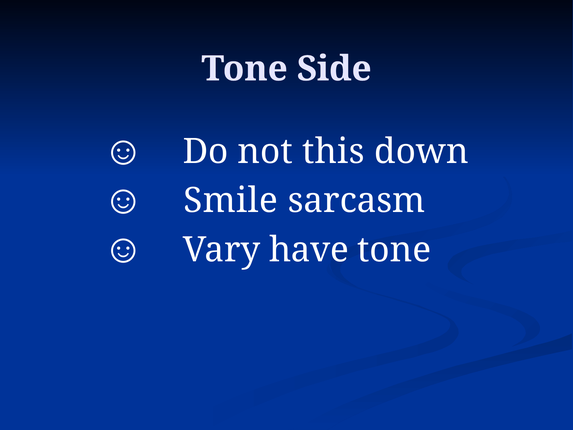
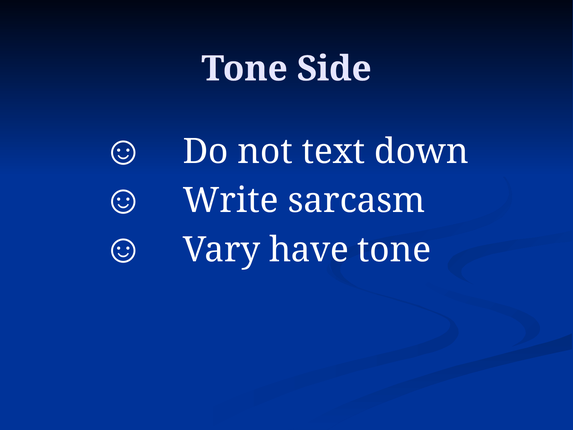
this: this -> text (334, 152)
Smile: Smile -> Write (231, 201)
